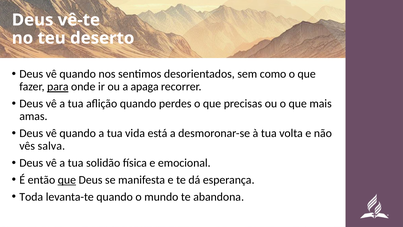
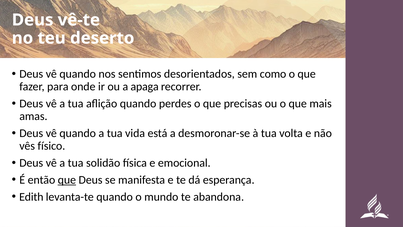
para underline: present -> none (58, 87)
salva: salva -> físico (51, 146)
Toda: Toda -> Edith (31, 197)
